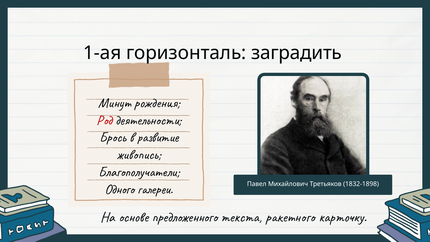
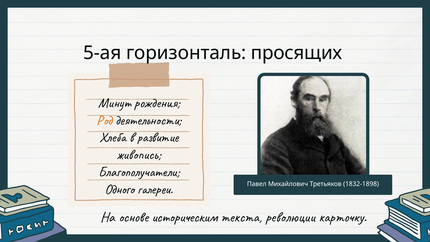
1-ая: 1-ая -> 5-ая (102, 53)
заградить: заградить -> просящих (297, 53)
Род colour: red -> orange (104, 120)
Брось: Брось -> Хлеба (113, 137)
предложенного: предложенного -> историческим (185, 217)
ракетного: ракетного -> революции (290, 217)
